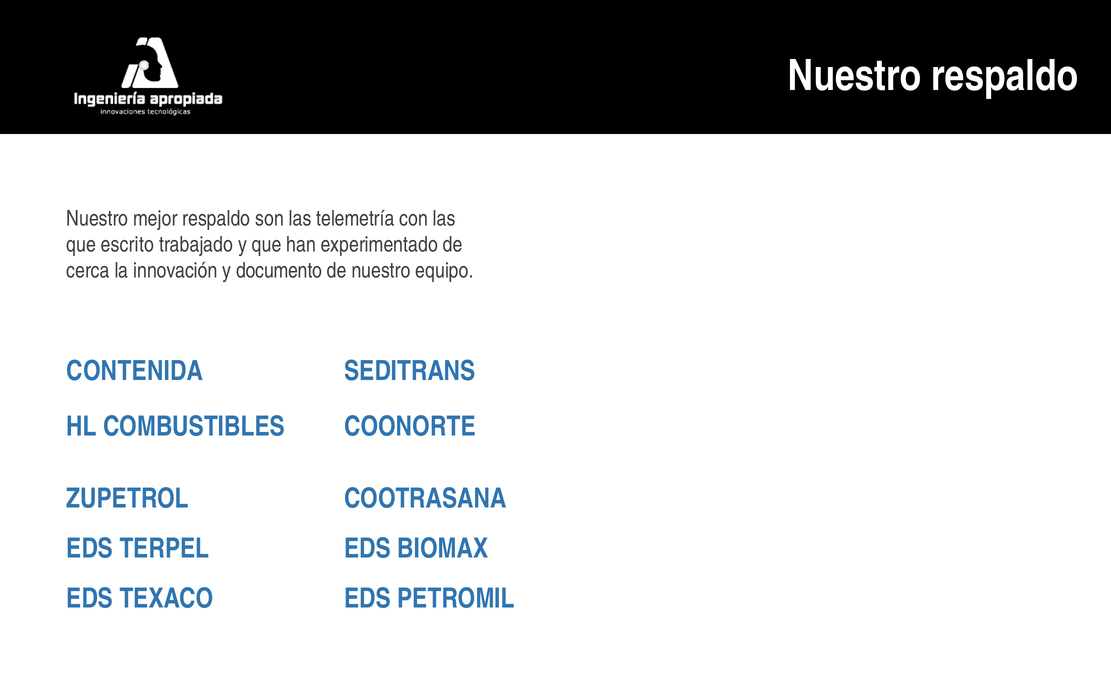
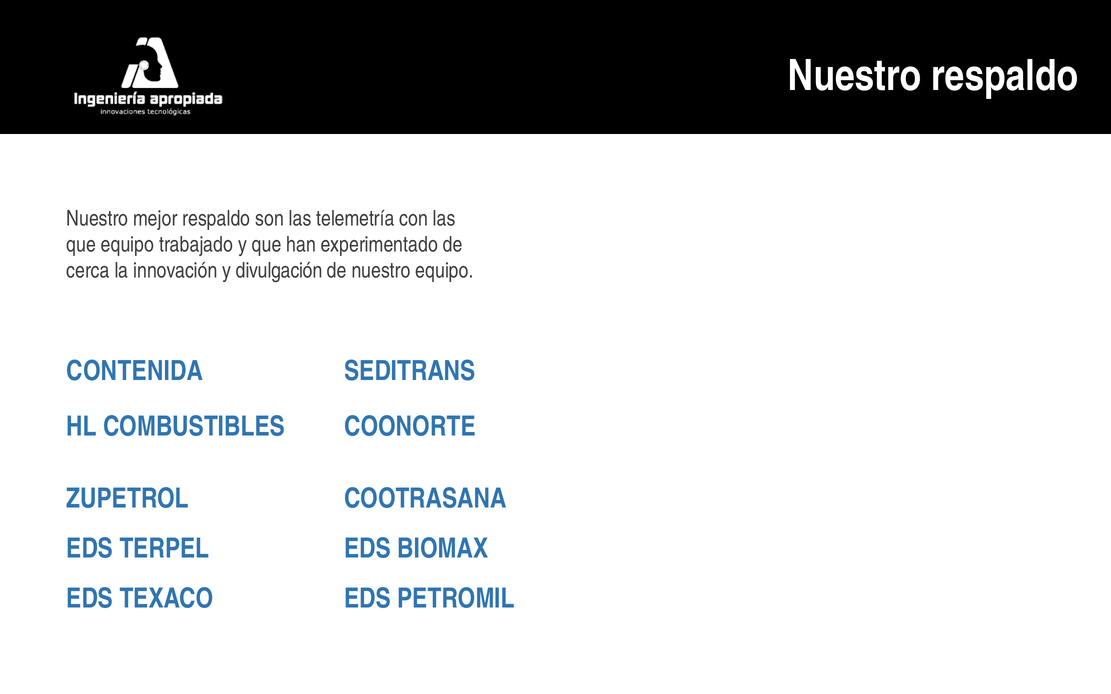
que escrito: escrito -> equipo (128, 245)
documento: documento -> divulgación (279, 271)
